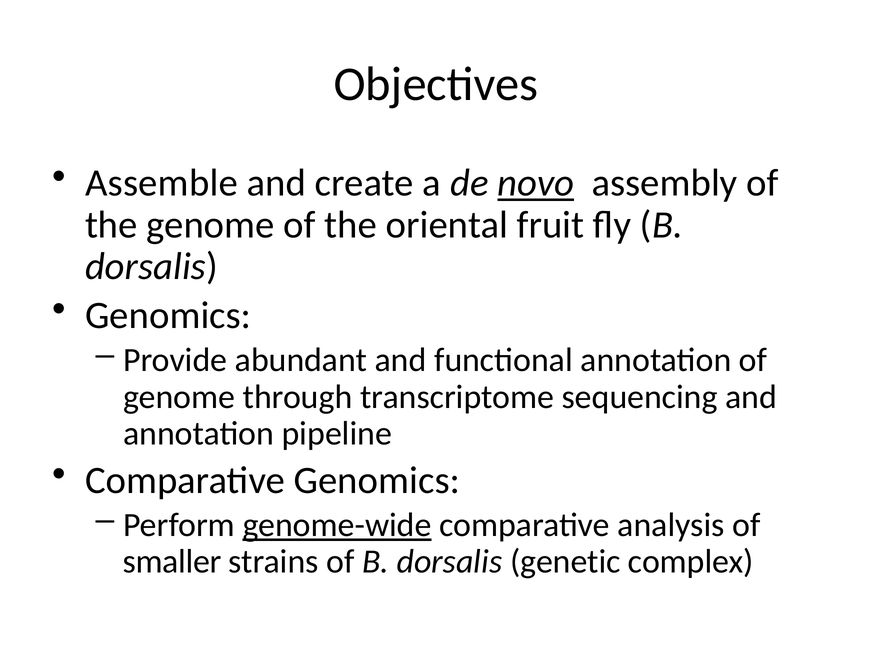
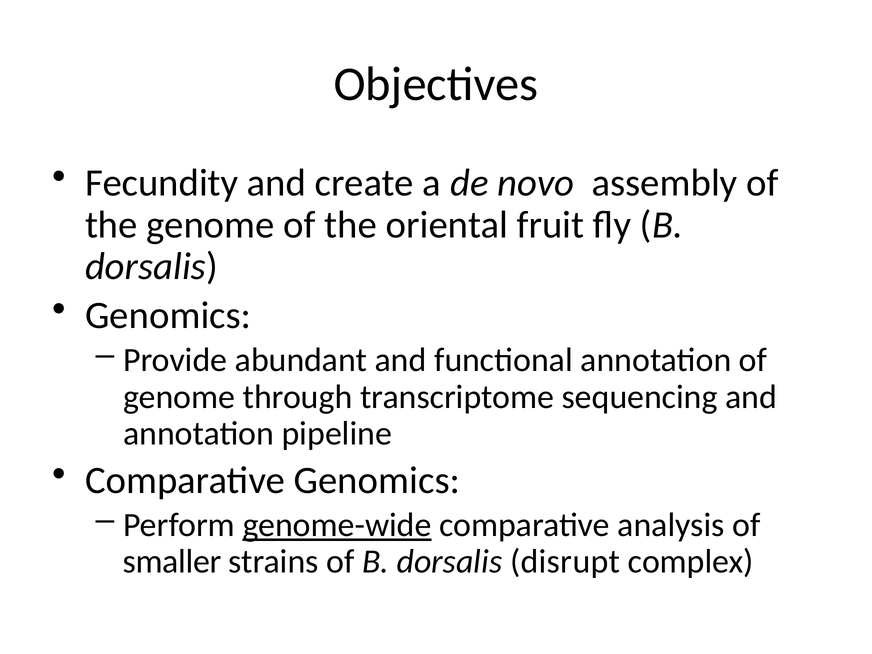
Assemble: Assemble -> Fecundity (162, 183)
novo underline: present -> none (536, 183)
genetic: genetic -> disrupt (565, 562)
